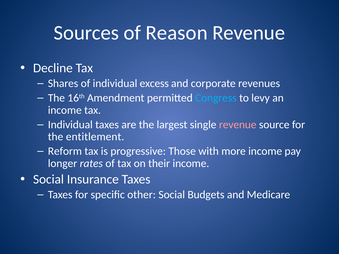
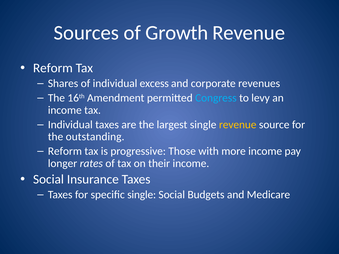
Reason: Reason -> Growth (177, 33)
Decline: Decline -> Reform (53, 68)
revenue colour: pink -> yellow (238, 125)
entitlement: entitlement -> outstanding (95, 137)
specific other: other -> single (142, 195)
